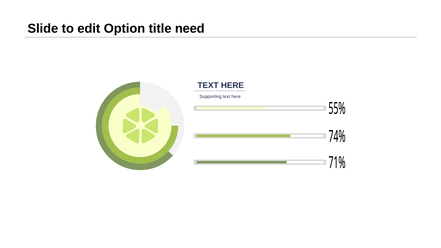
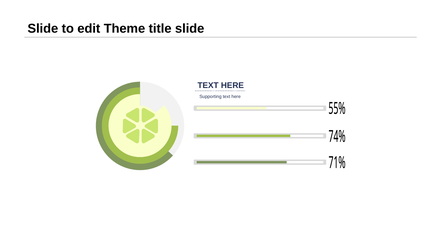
Option: Option -> Theme (124, 29)
title need: need -> slide (190, 29)
